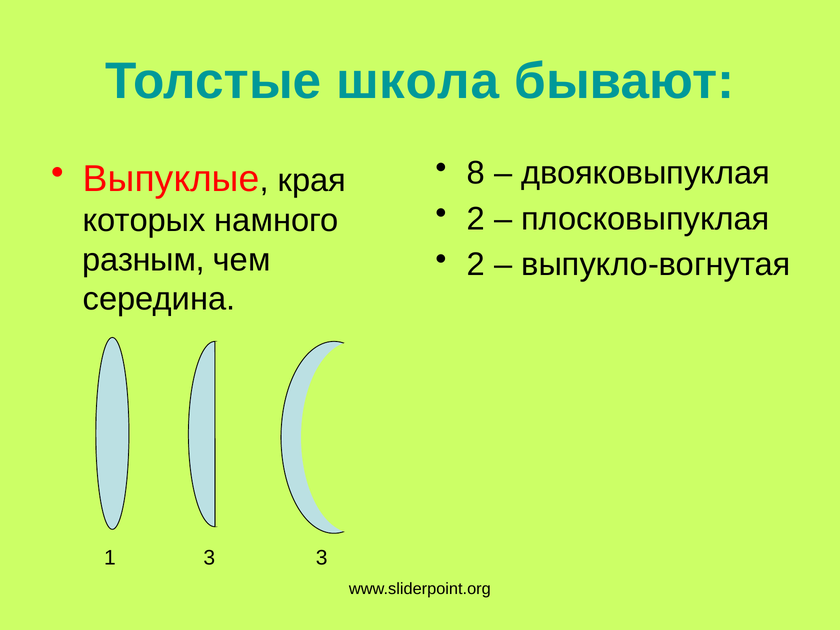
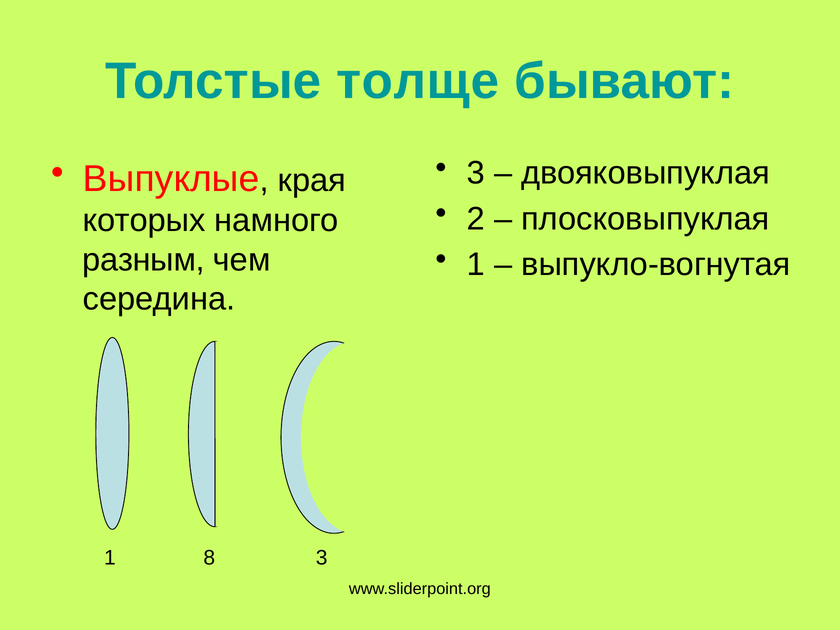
школа: школа -> толще (418, 81)
8: 8 -> 3 (476, 173)
2: 2 -> 1 (476, 265)
1 3: 3 -> 8 (209, 558)
